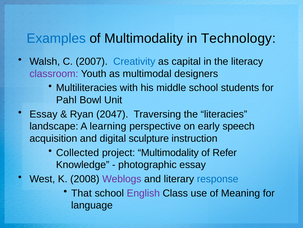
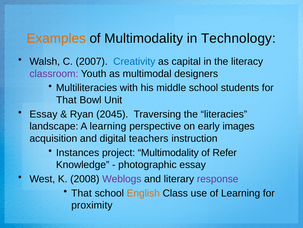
Examples colour: blue -> orange (56, 38)
Pahl: Pahl -> That (66, 100)
2047: 2047 -> 2045 (112, 114)
speech: speech -> images (239, 126)
sculpture: sculpture -> teachers (149, 138)
Collected: Collected -> Instances (78, 152)
response colour: blue -> purple (218, 178)
English colour: purple -> orange (143, 193)
of Meaning: Meaning -> Learning (241, 193)
language: language -> proximity (92, 205)
